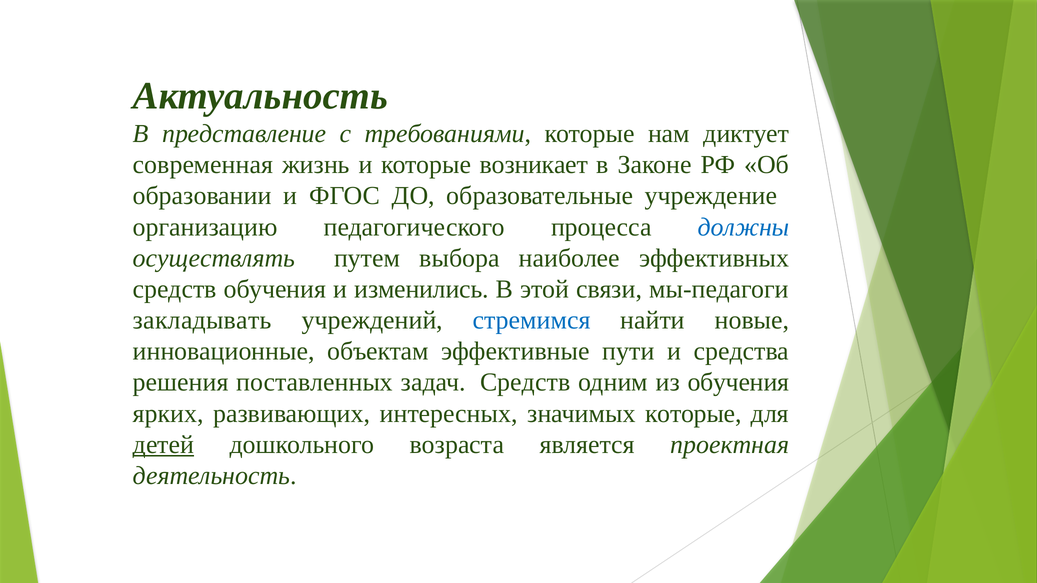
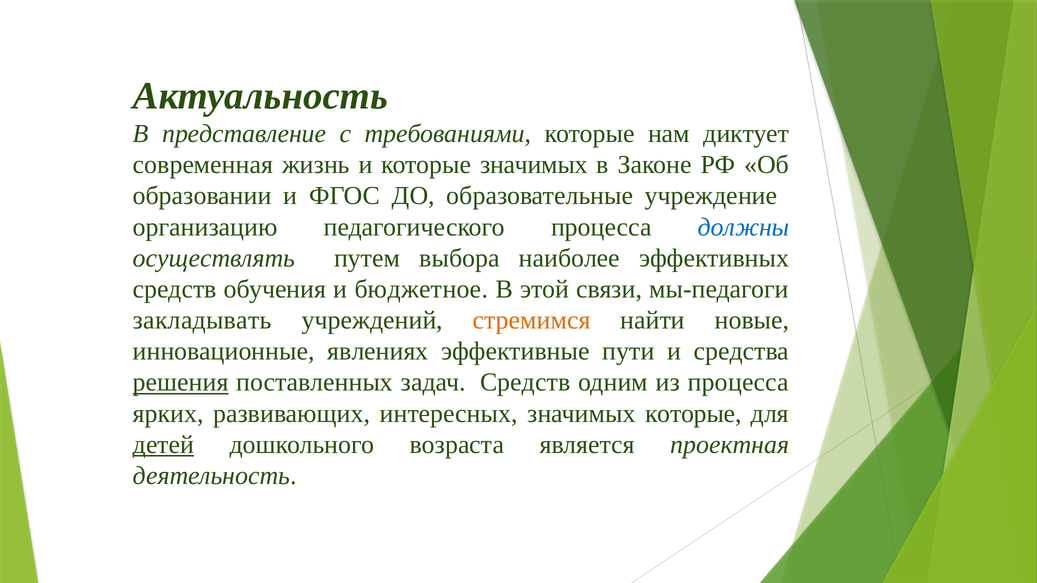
которые возникает: возникает -> значимых (534, 165)
изменились: изменились -> бюджетное (421, 289)
стремимся colour: blue -> orange (532, 320)
объектам: объектам -> явлениях (378, 352)
решения underline: none -> present (181, 383)
из обучения: обучения -> процесса (738, 383)
